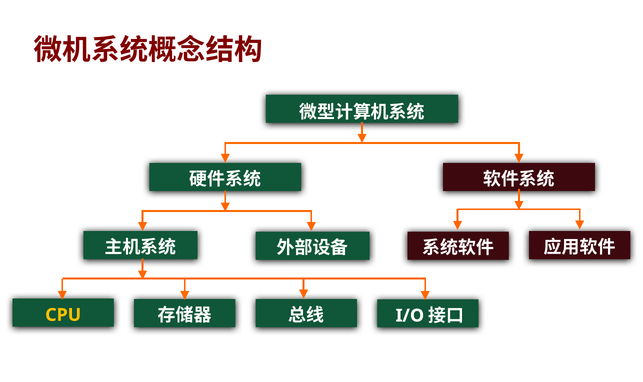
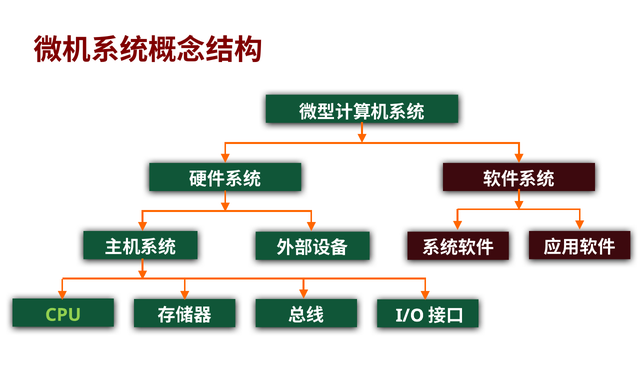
CPU colour: yellow -> light green (63, 315)
